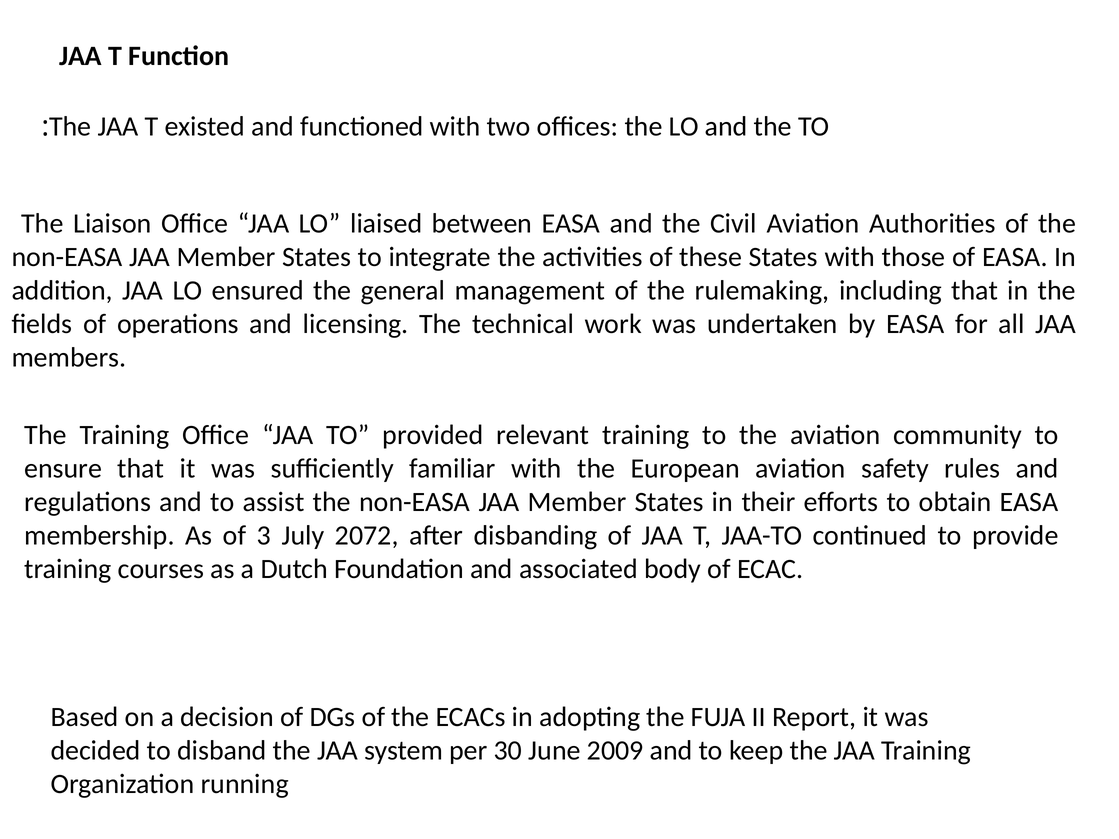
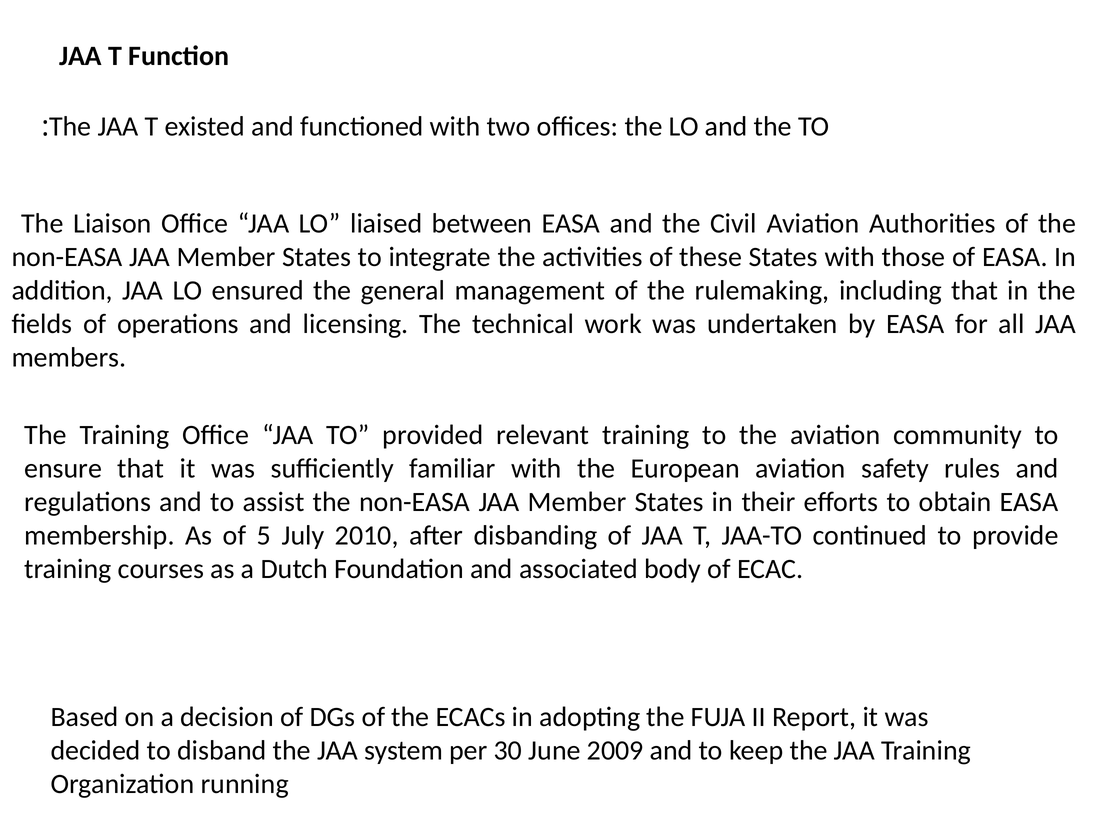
3: 3 -> 5 (264, 536)
2072: 2072 -> 2010 (367, 536)
